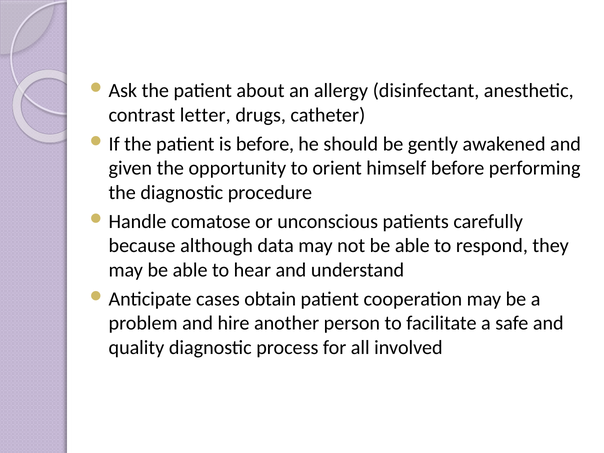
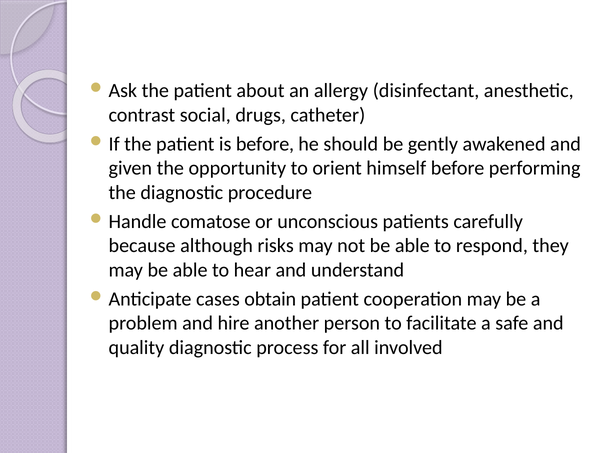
letter: letter -> social (205, 115)
data: data -> risks (276, 246)
